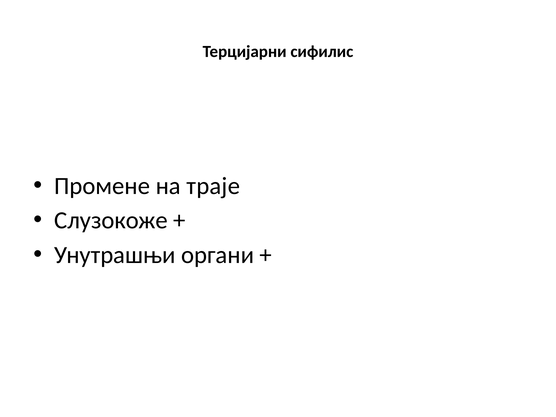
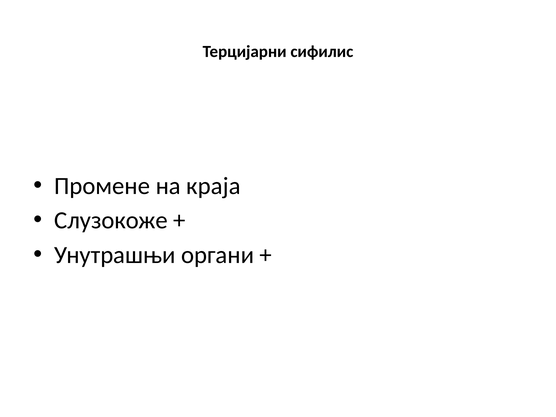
траје: траје -> краја (213, 186)
